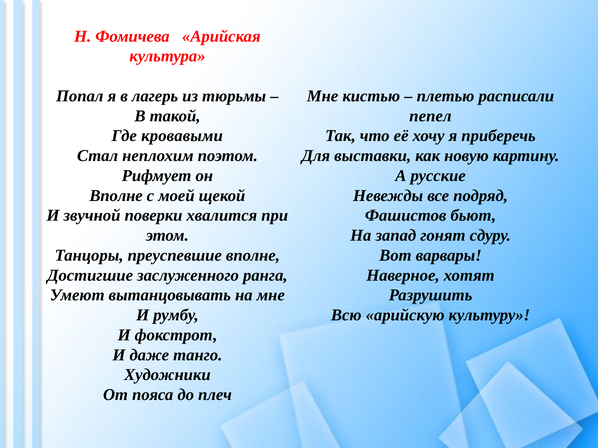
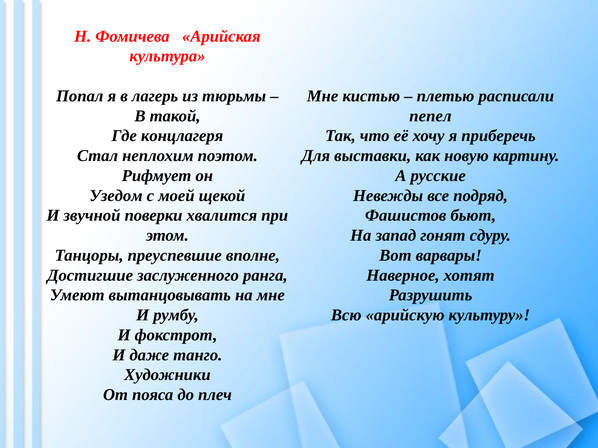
кровавыми: кровавыми -> концлагеря (182, 136)
Вполне: Вполне -> Узедом (116, 196)
